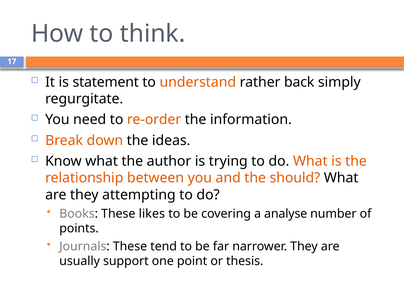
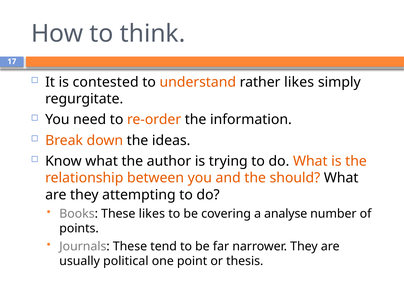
statement: statement -> contested (106, 82)
rather back: back -> likes (299, 82)
support: support -> political (126, 261)
